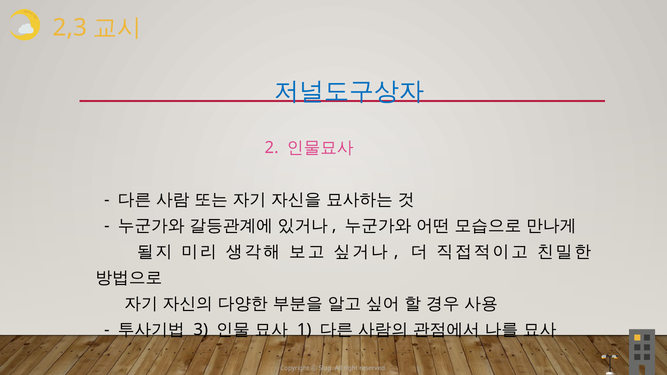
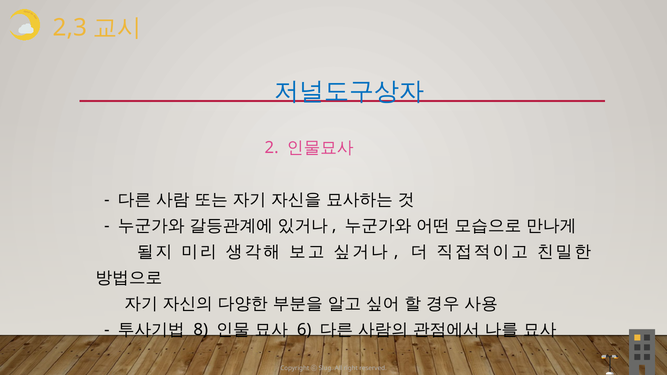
3: 3 -> 8 (201, 330)
1: 1 -> 6 (304, 330)
